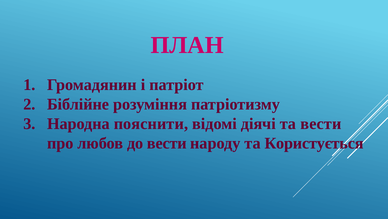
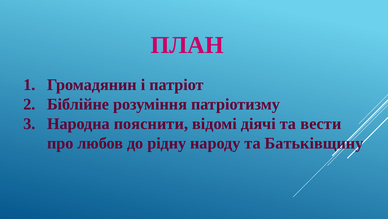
до вести: вести -> рідну (167, 143)
Користується: Користується -> Батьківщину (314, 143)
